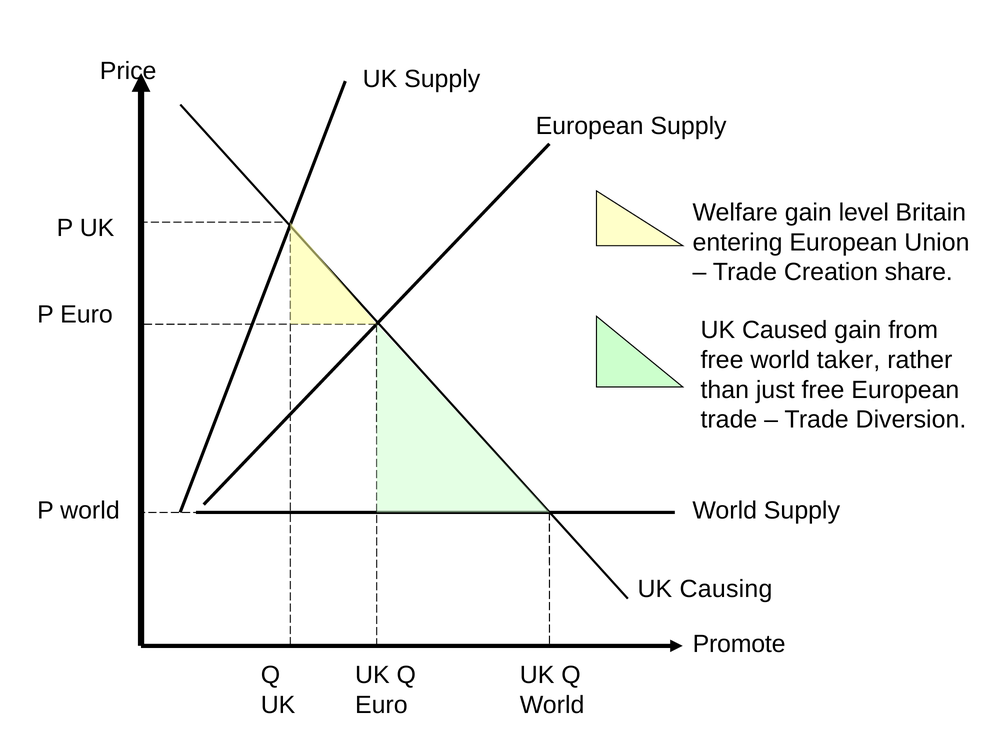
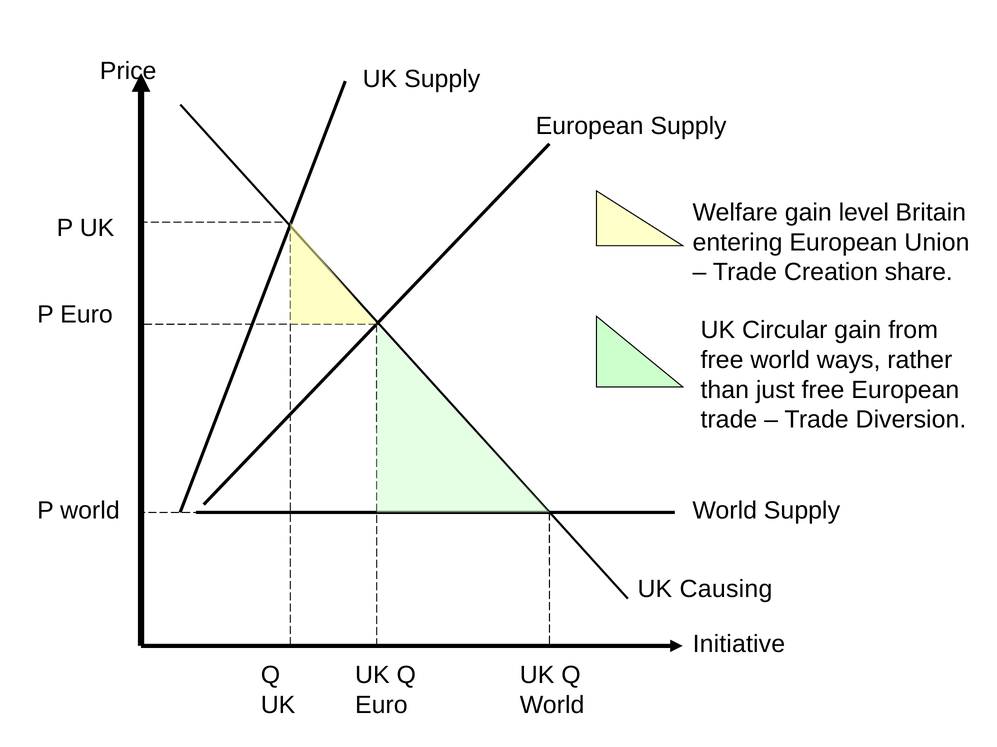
Caused: Caused -> Circular (785, 330)
taker: taker -> ways (849, 360)
Promote: Promote -> Initiative (739, 645)
